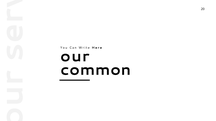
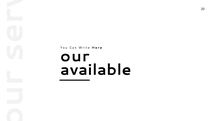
common: common -> available (96, 70)
